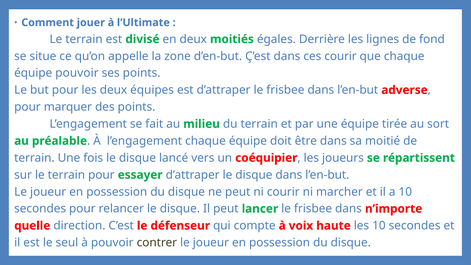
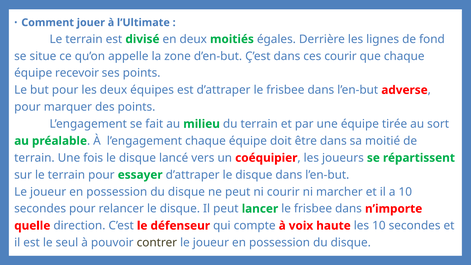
équipe pouvoir: pouvoir -> recevoir (77, 73)
